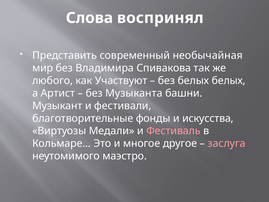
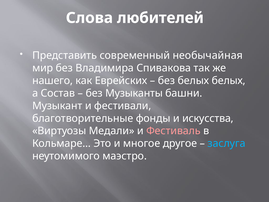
воспринял: воспринял -> любителей (160, 18)
любого: любого -> нашего (53, 81)
Участвуют: Участвуют -> Еврейских (121, 81)
Артист: Артист -> Состав (58, 93)
Музыканта: Музыканта -> Музыканты (134, 93)
заслуга colour: pink -> light blue (227, 143)
